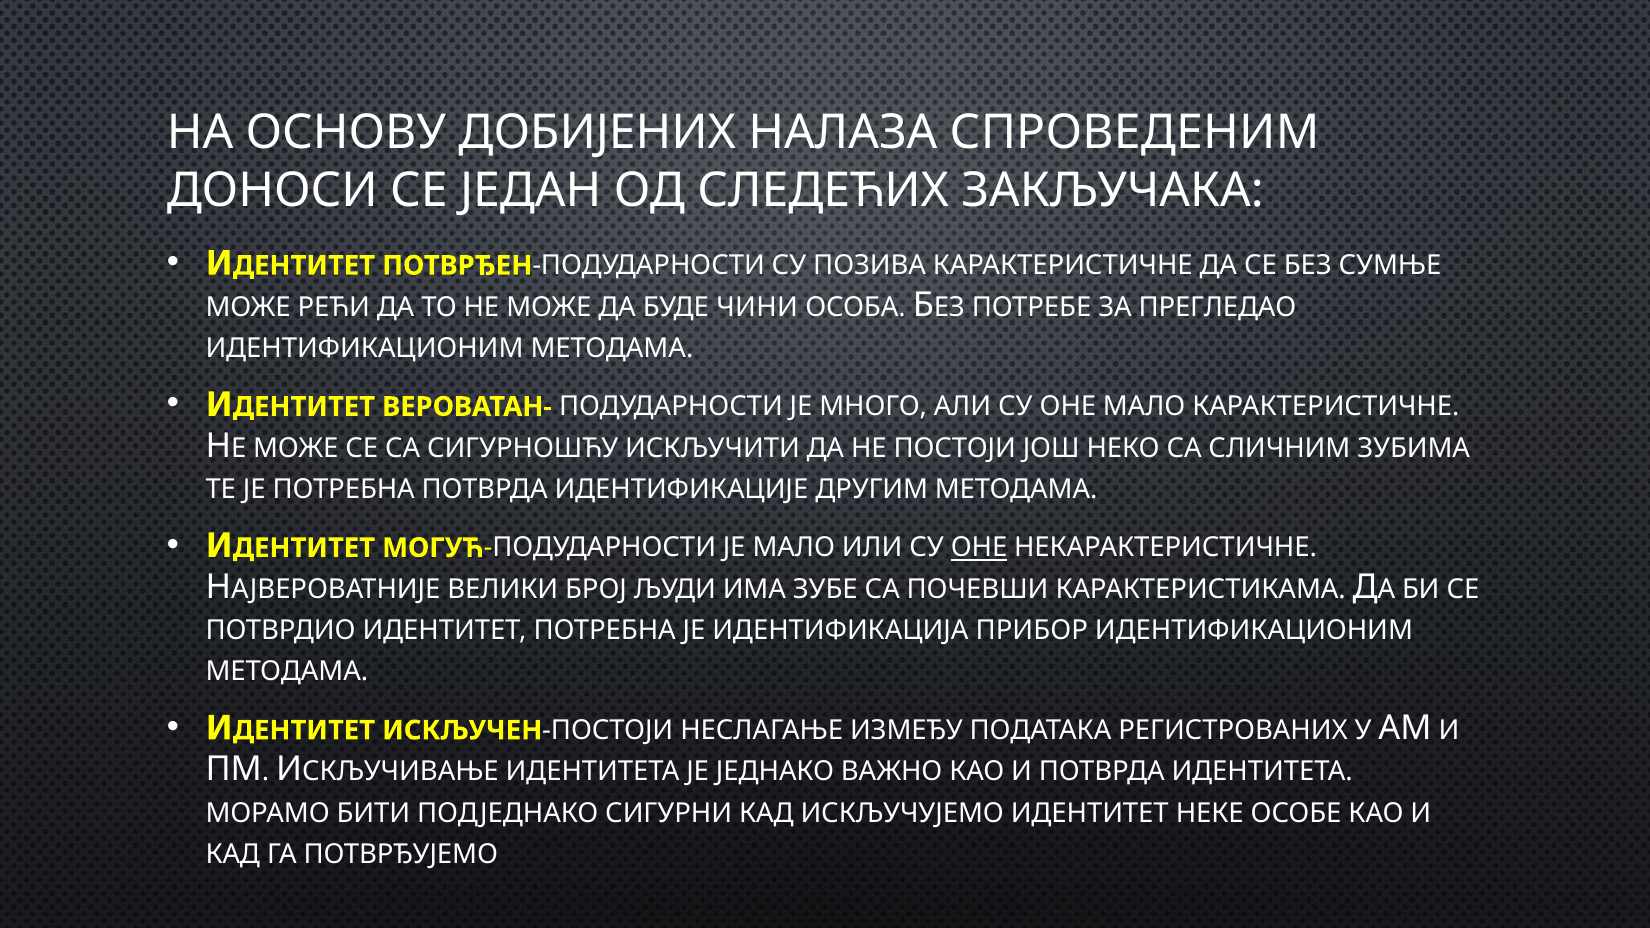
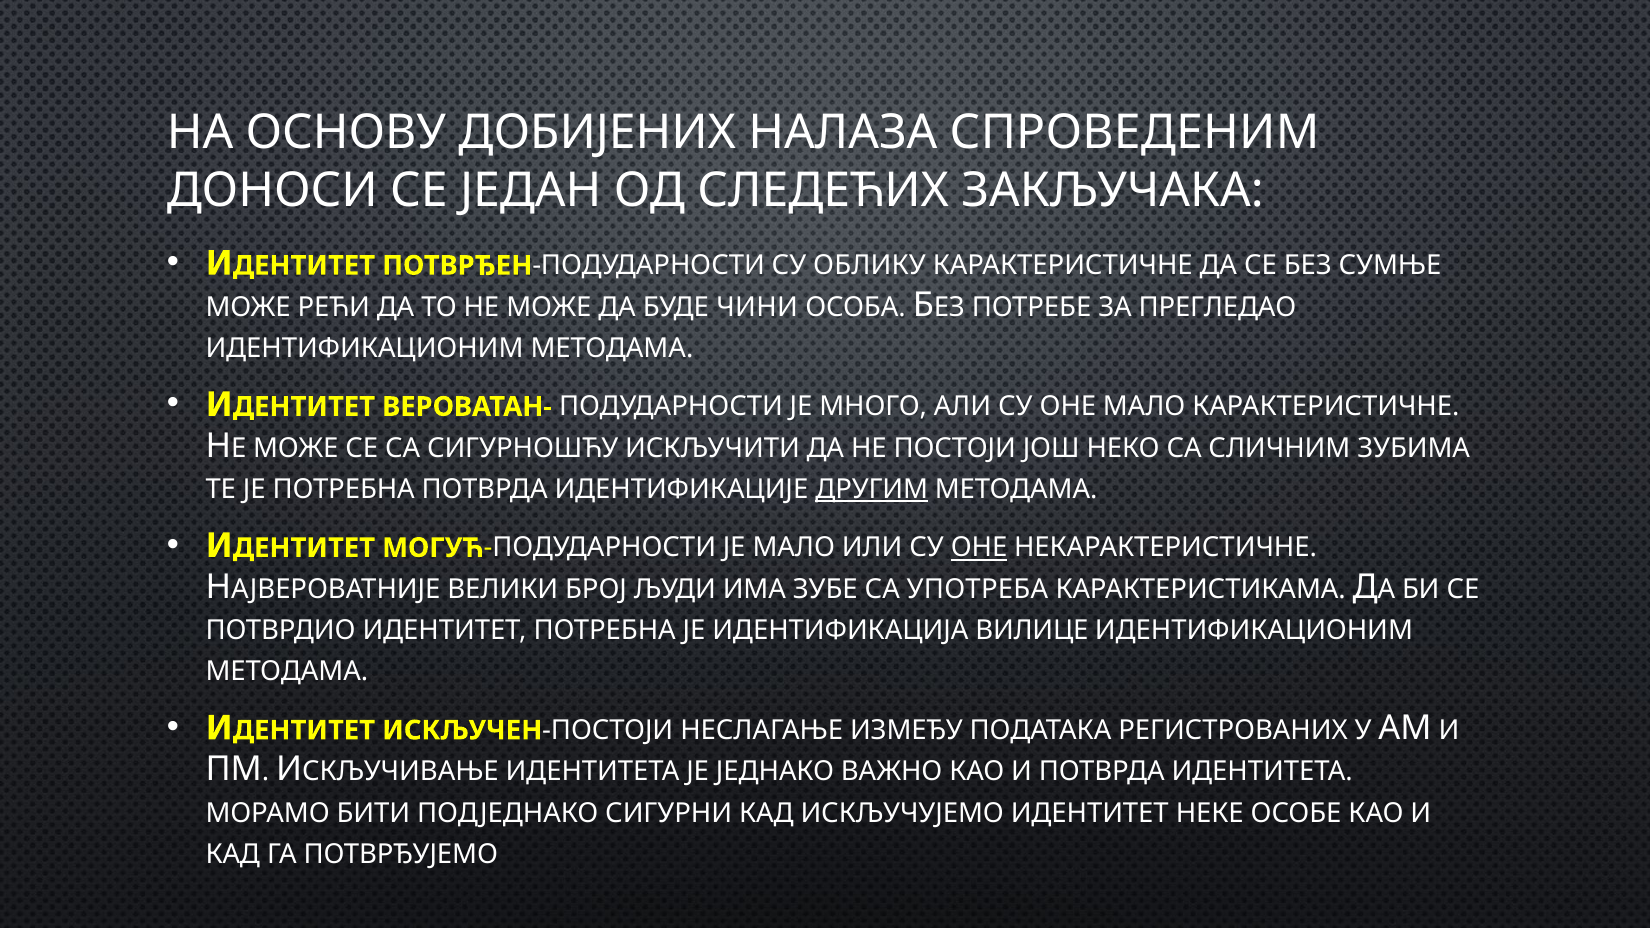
ПОЗИВА: ПОЗИВА -> ОБЛИКУ (869, 266)
ДРУГИМ underline: none -> present (872, 489)
ПОЧЕВШИ: ПОЧЕВШИ -> УПОТРЕБА (977, 589)
ПРИБОР: ПРИБОР -> ВИЛИЦЕ (1032, 631)
